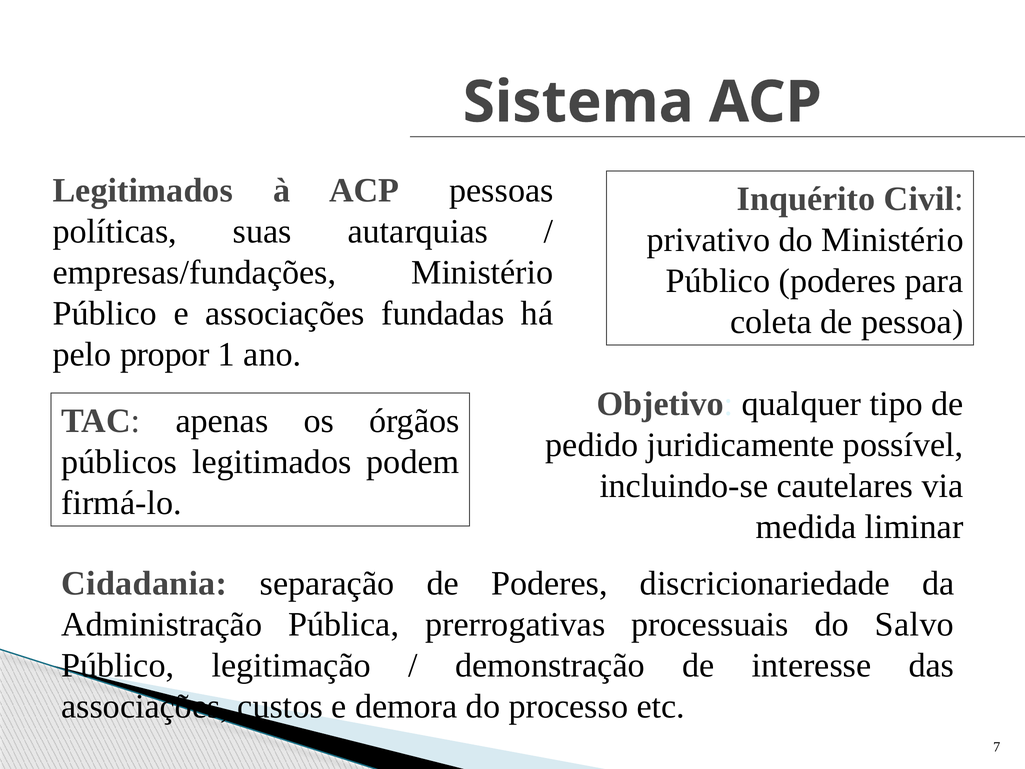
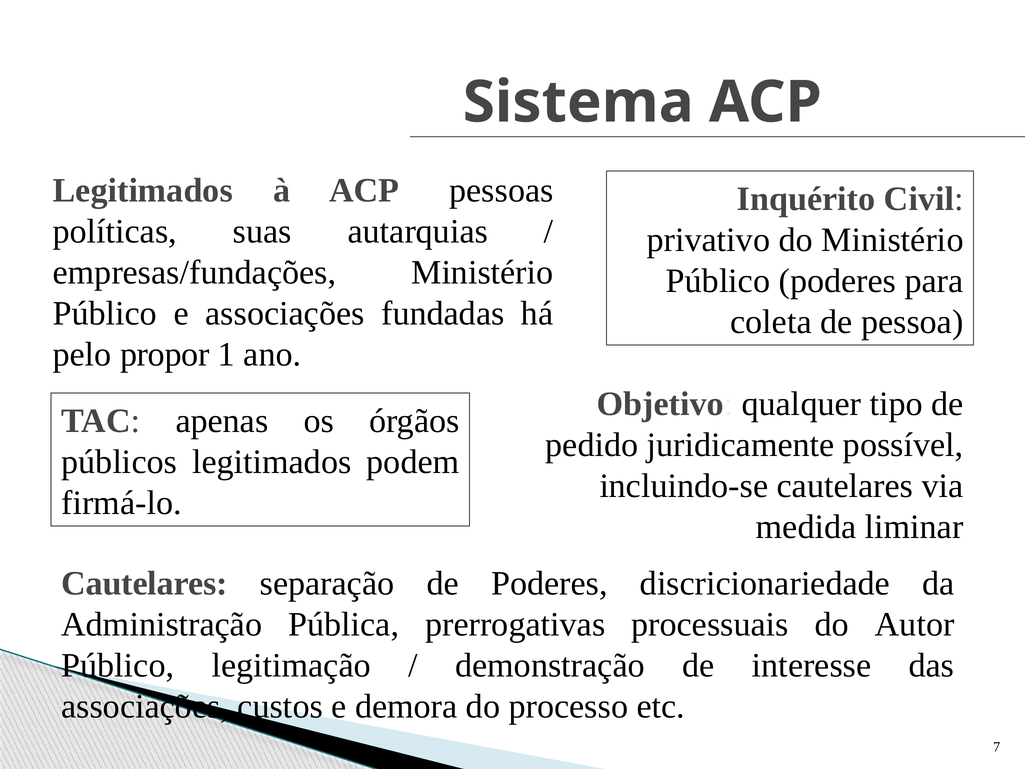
Cidadania: Cidadania -> Cautelares (145, 583)
Salvo: Salvo -> Autor (915, 624)
